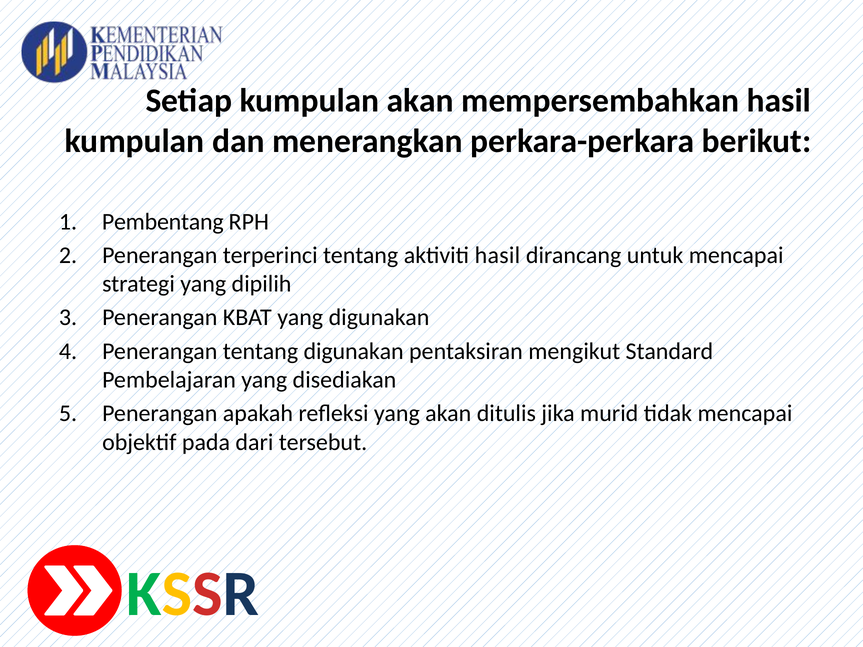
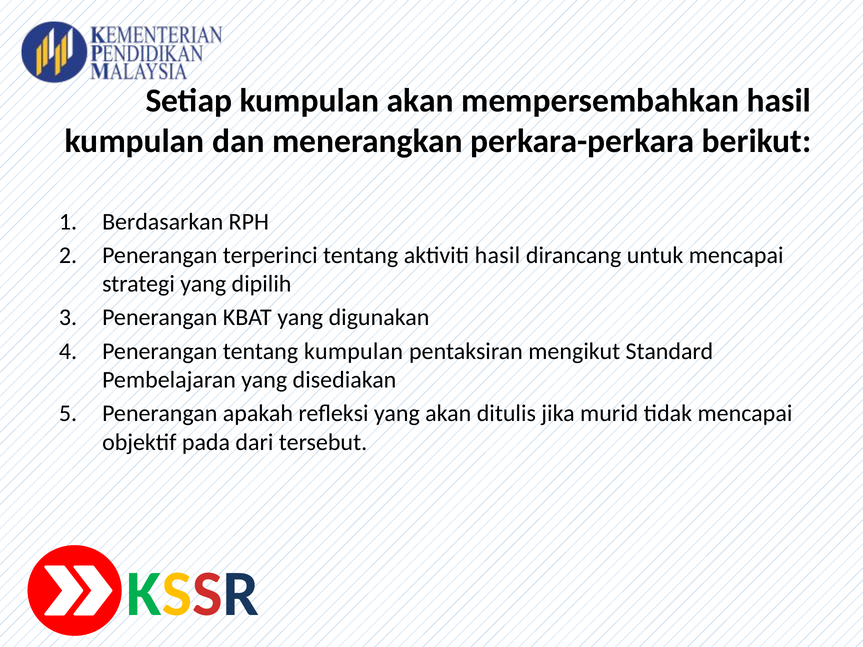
Pembentang: Pembentang -> Berdasarkan (163, 222)
tentang digunakan: digunakan -> kumpulan (353, 351)
